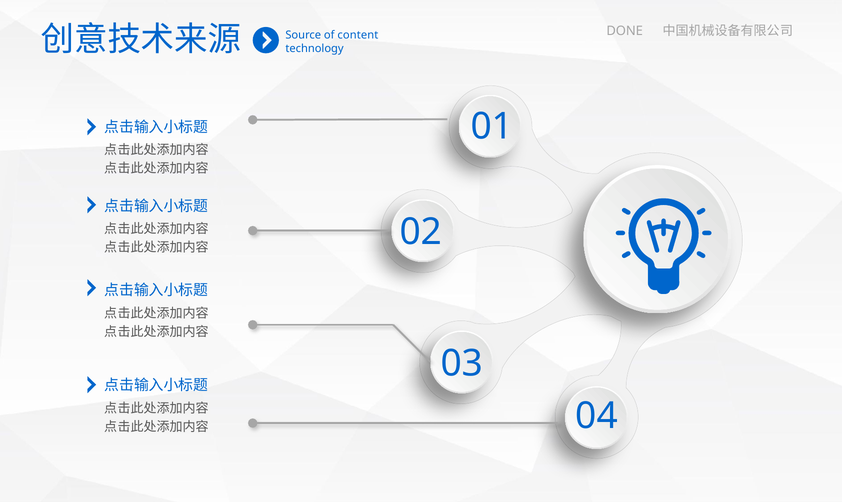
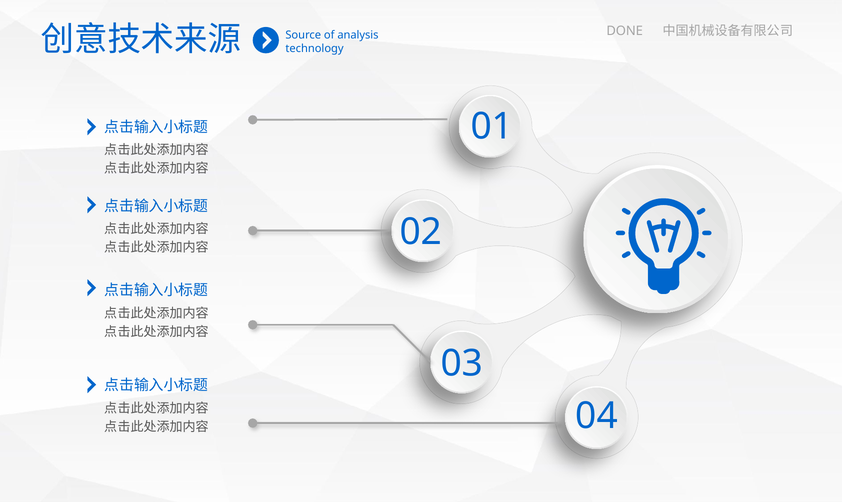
content: content -> analysis (358, 35)
